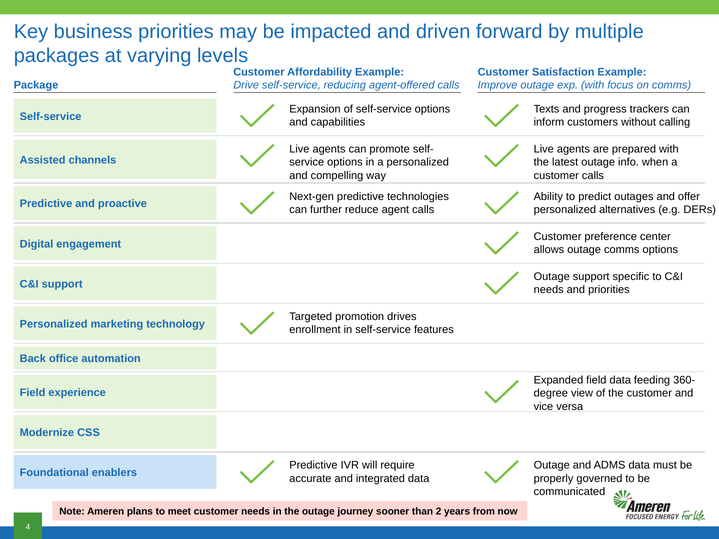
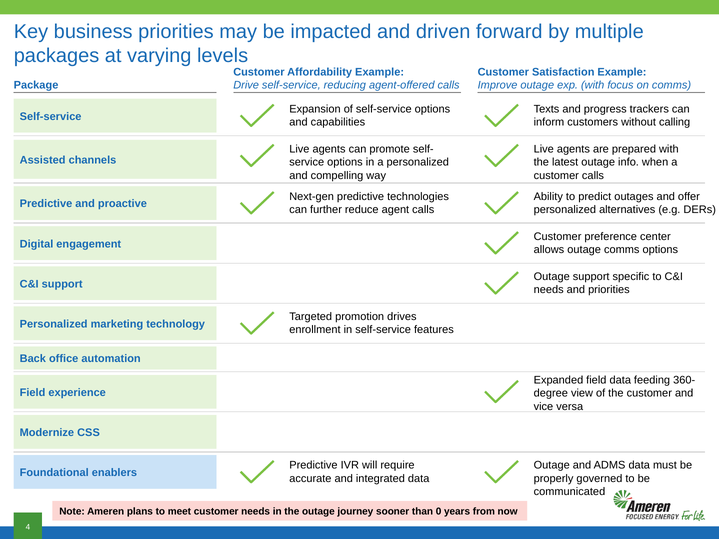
2: 2 -> 0 (439, 512)
